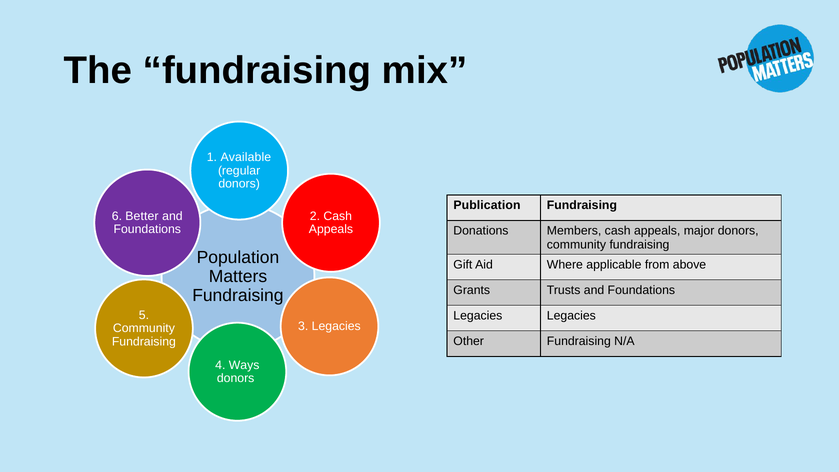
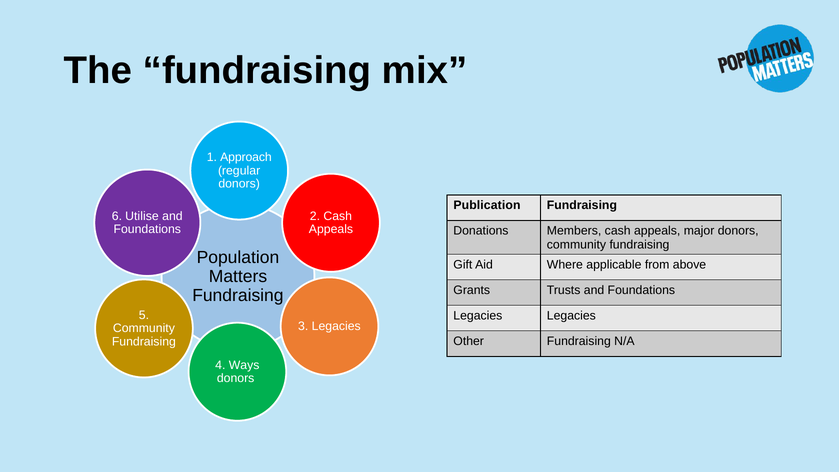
Available: Available -> Approach (246, 157)
Better: Better -> Utilise (142, 216)
